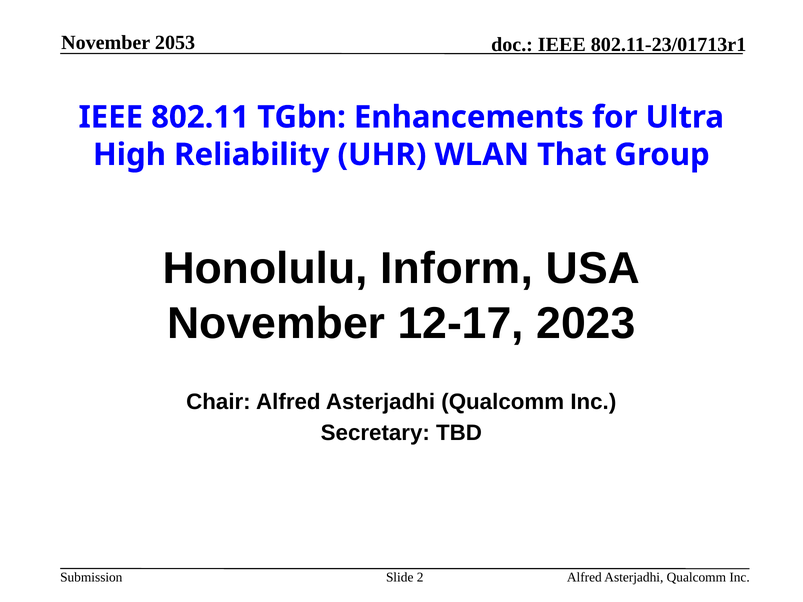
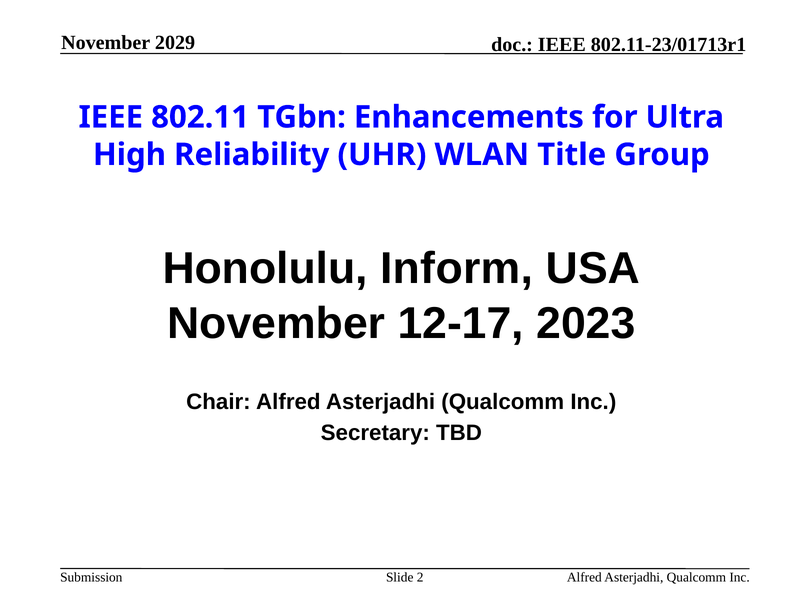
2053: 2053 -> 2029 (175, 43)
That: That -> Title (572, 155)
